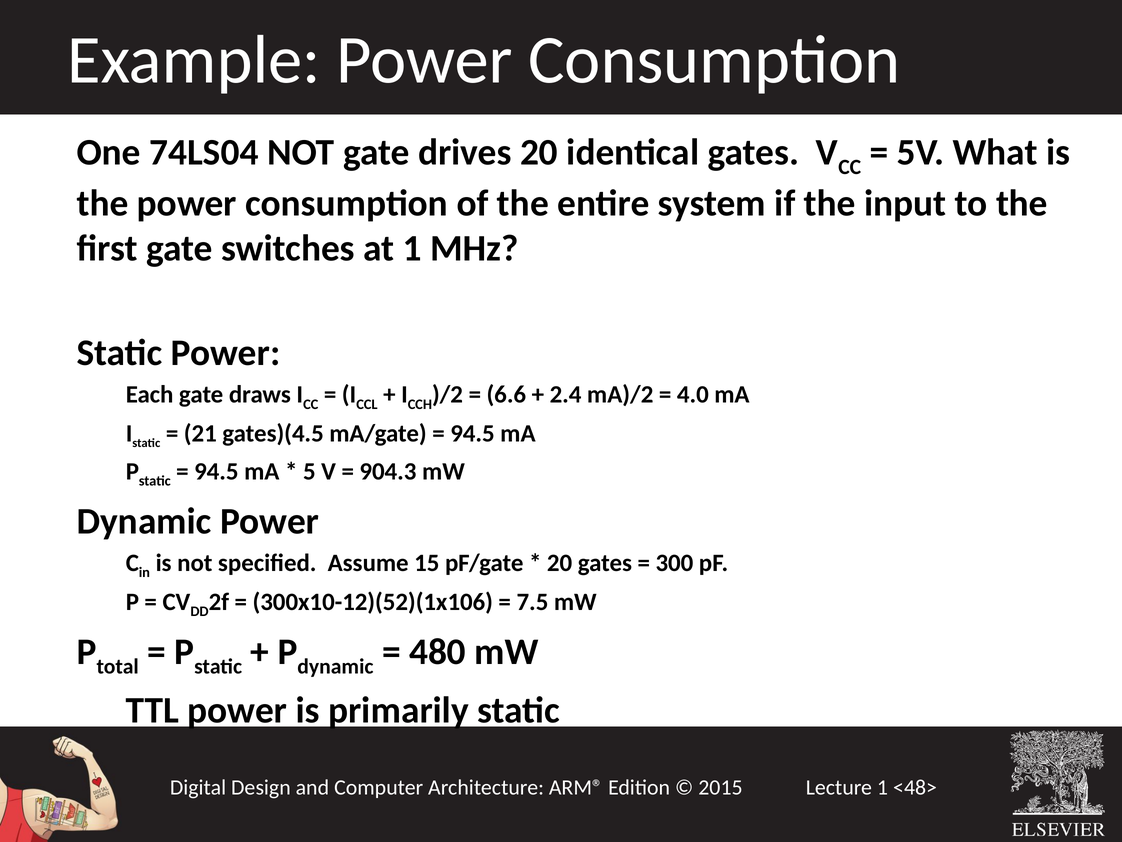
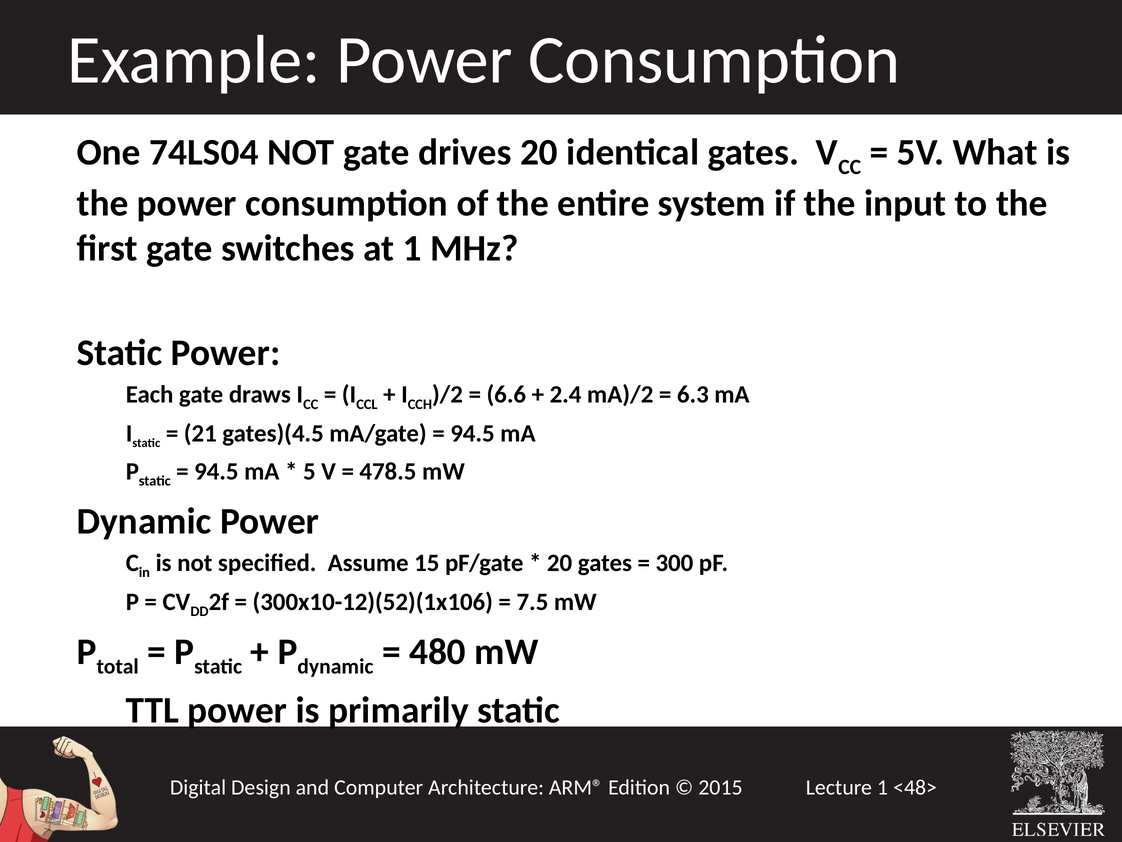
4.0: 4.0 -> 6.3 (693, 394)
904.3: 904.3 -> 478.5 (388, 471)
